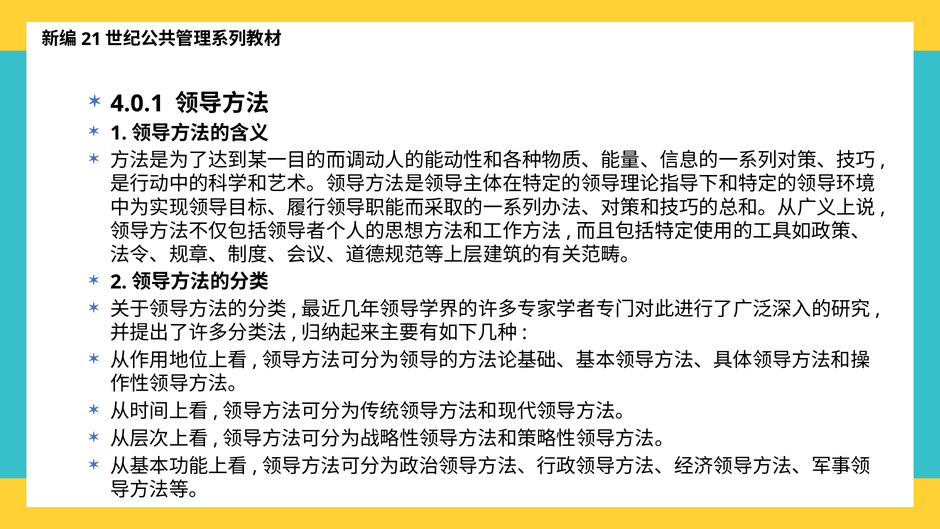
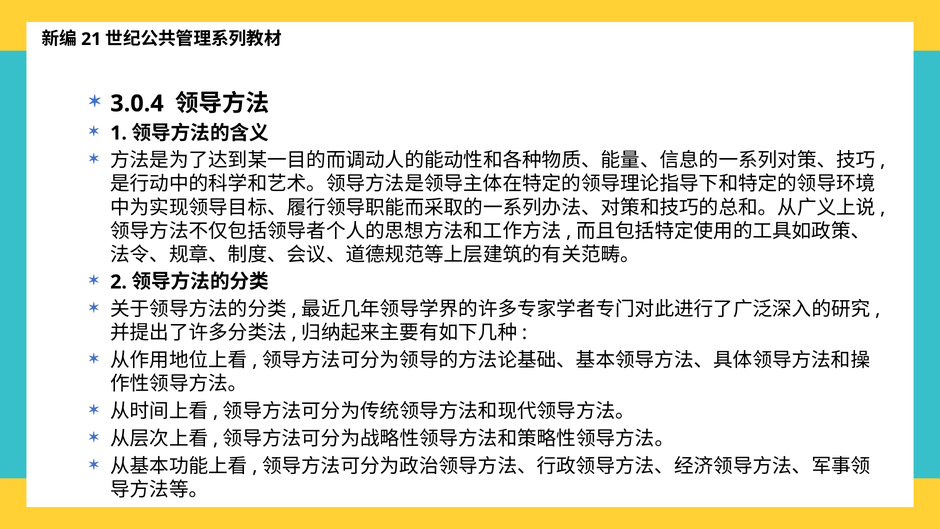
4.0.1: 4.0.1 -> 3.0.4 (137, 104)
